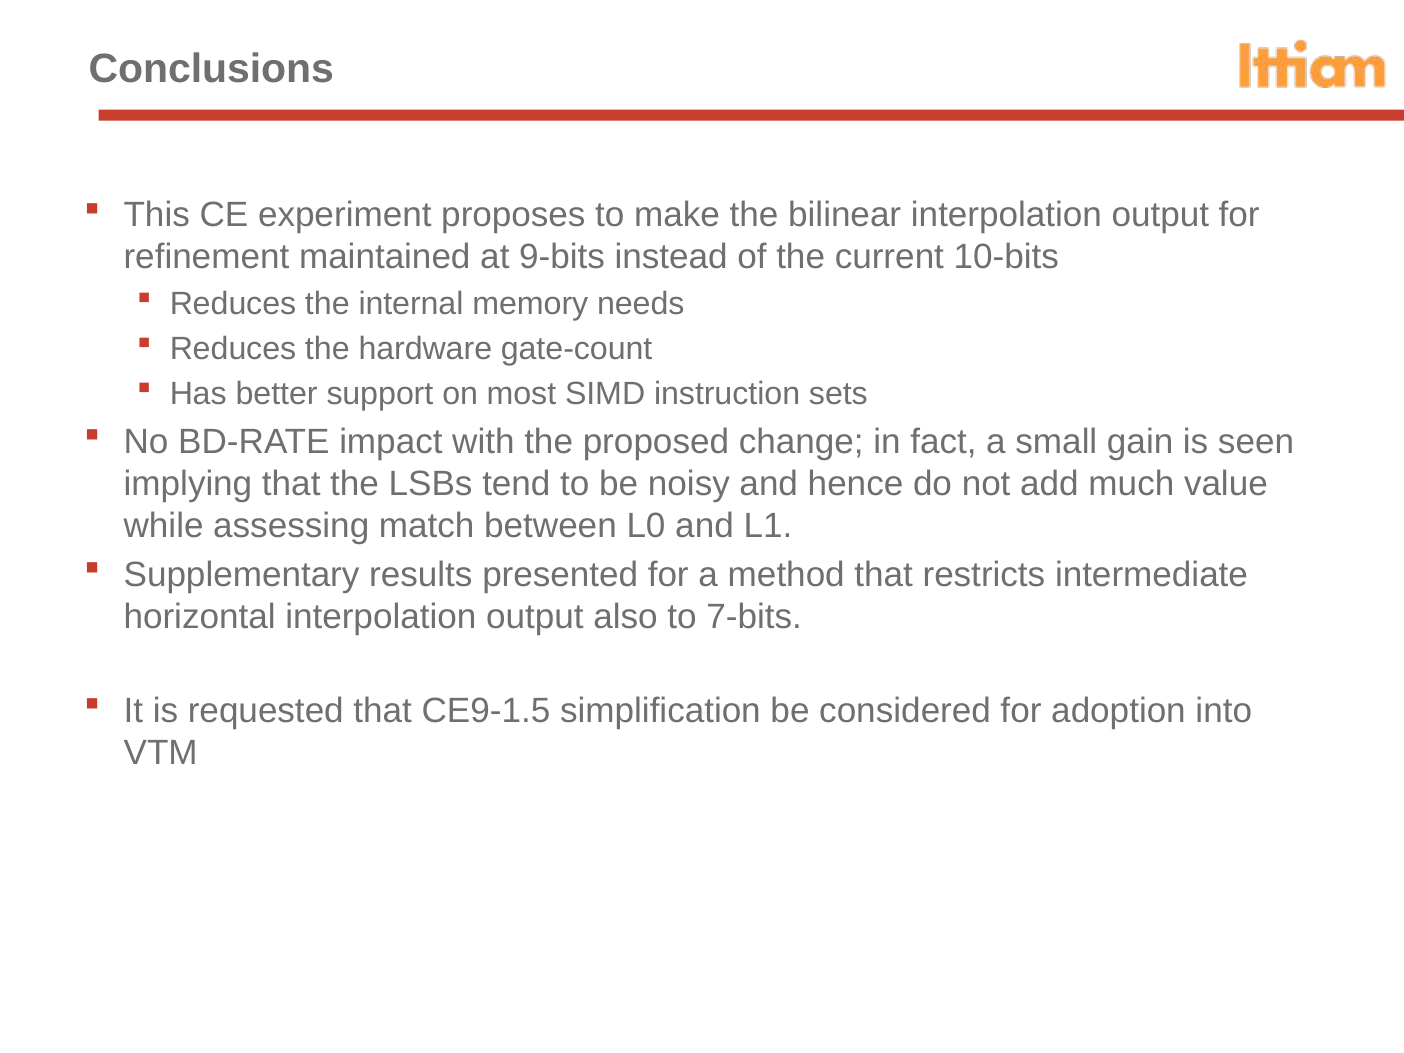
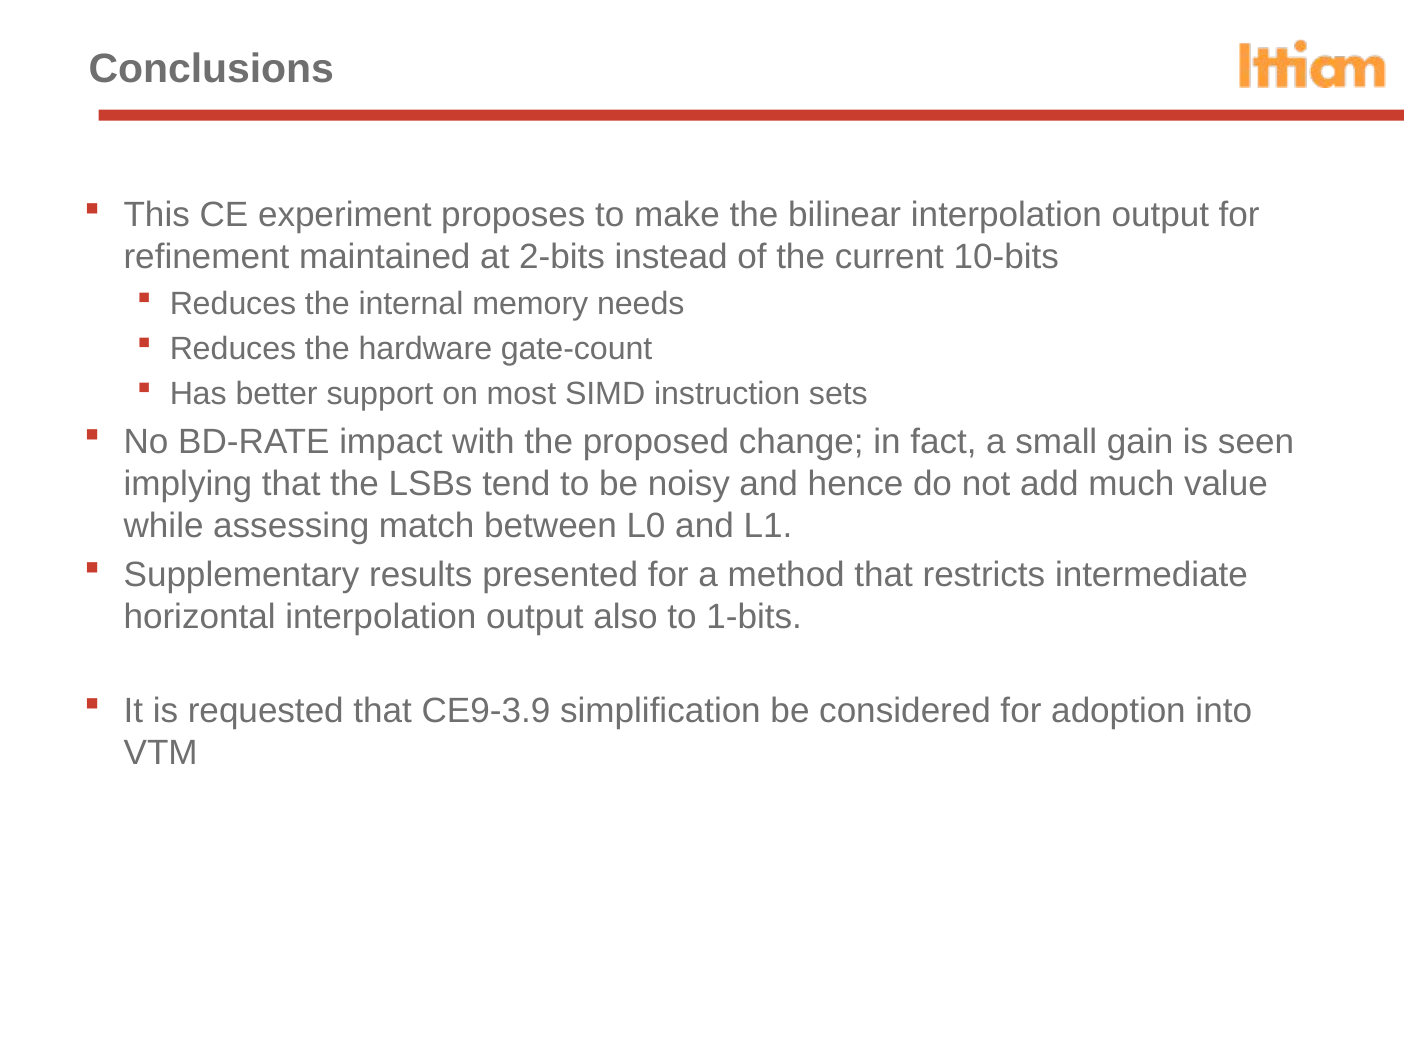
9-bits: 9-bits -> 2-bits (562, 257)
7-bits: 7-bits -> 1-bits (754, 617)
CE9-1.5: CE9-1.5 -> CE9-3.9 (486, 711)
